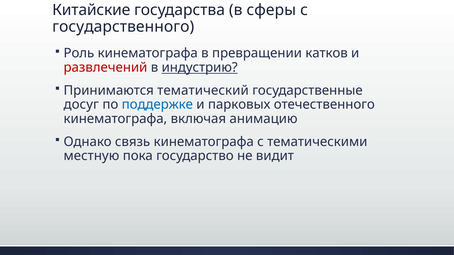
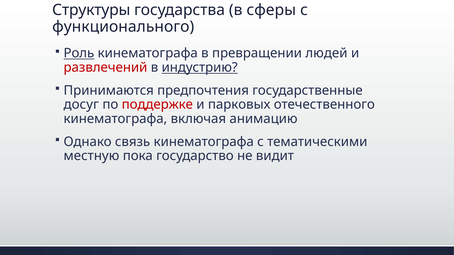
Китайские: Китайские -> Структуры (91, 10)
государственного: государственного -> функционального (123, 27)
Роль underline: none -> present (79, 53)
катков: катков -> людей (326, 53)
тематический: тематический -> предпочтения (203, 90)
поддержке colour: blue -> red (157, 105)
